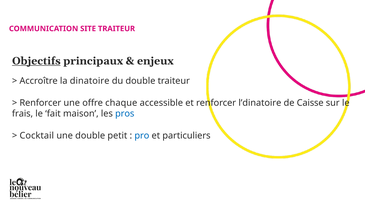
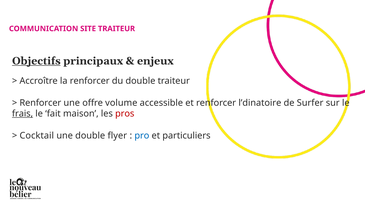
la dinatoire: dinatoire -> renforcer (90, 81)
chaque: chaque -> volume (121, 103)
Caisse: Caisse -> Surfer (310, 103)
frais underline: none -> present (23, 114)
pros colour: blue -> red (125, 114)
petit: petit -> flyer (117, 136)
